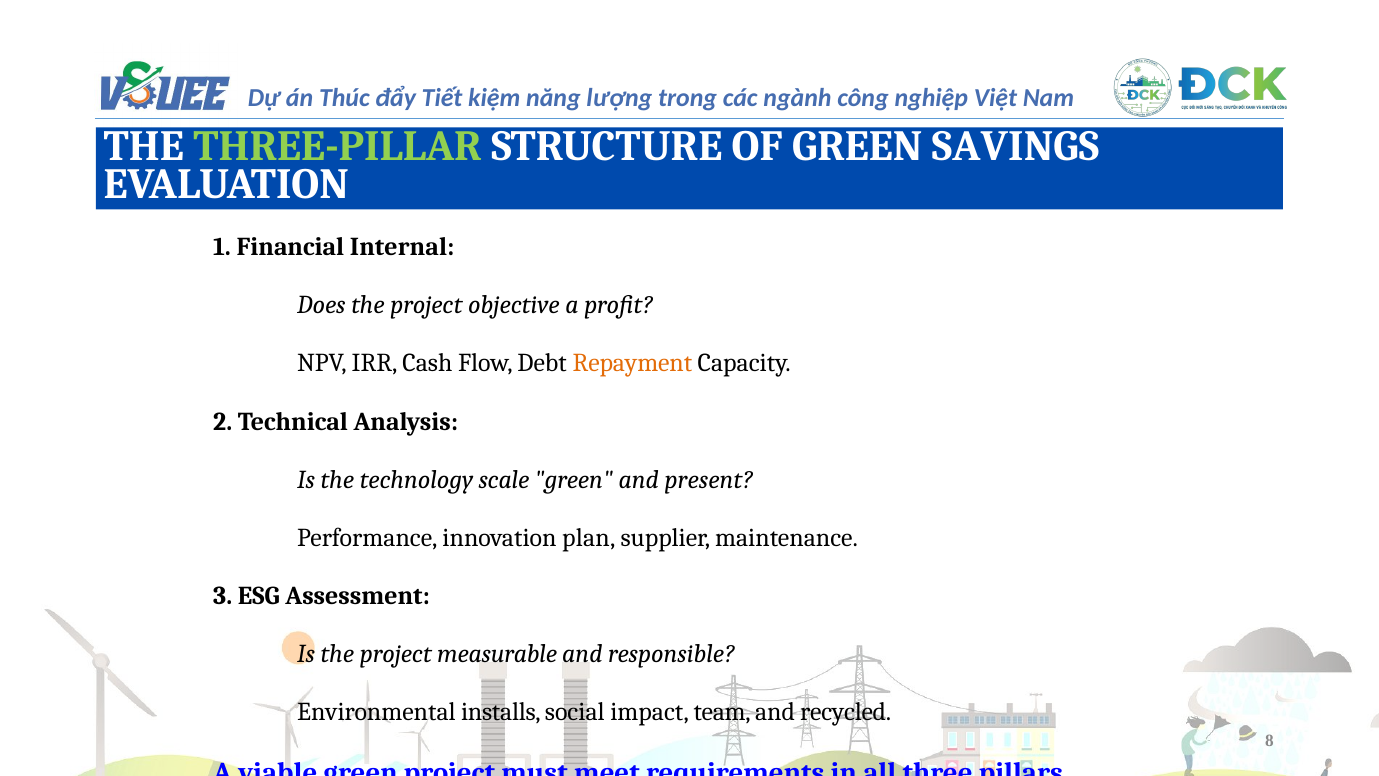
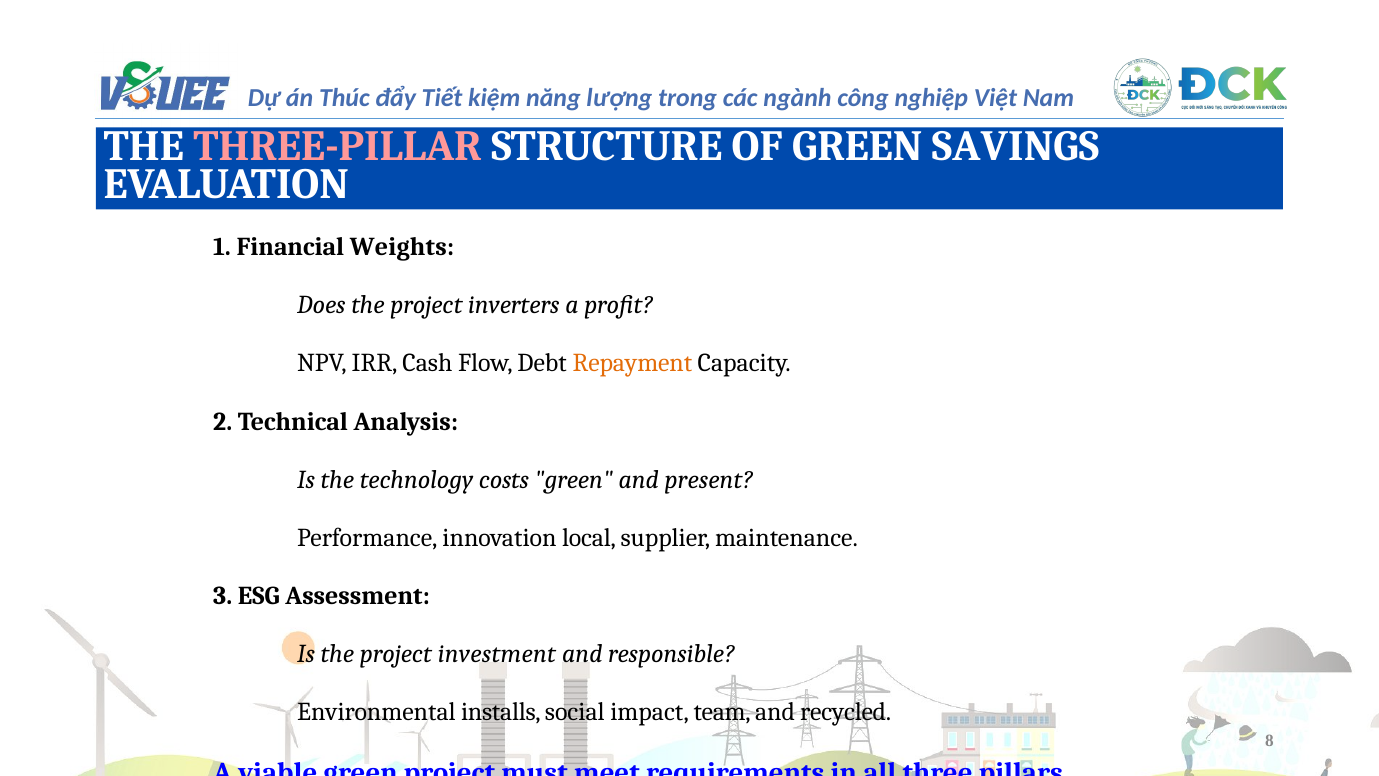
THREE-PILLAR colour: light green -> pink (338, 147)
Internal: Internal -> Weights (402, 247)
objective: objective -> inverters (514, 305)
scale: scale -> costs (504, 479)
plan: plan -> local (589, 537)
measurable: measurable -> investment (497, 653)
